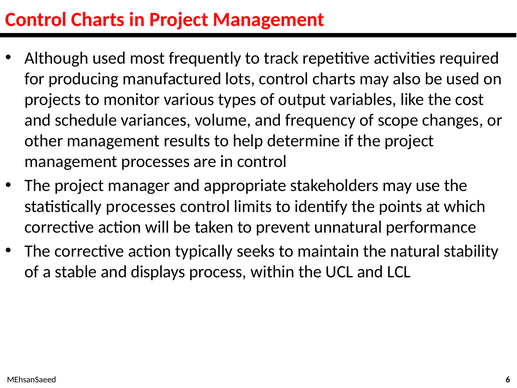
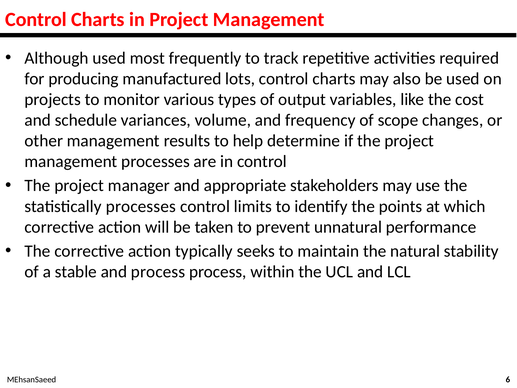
and displays: displays -> process (158, 272)
